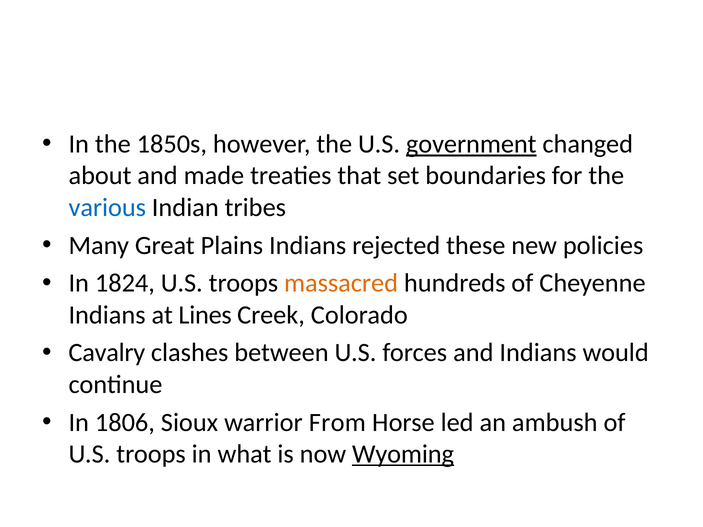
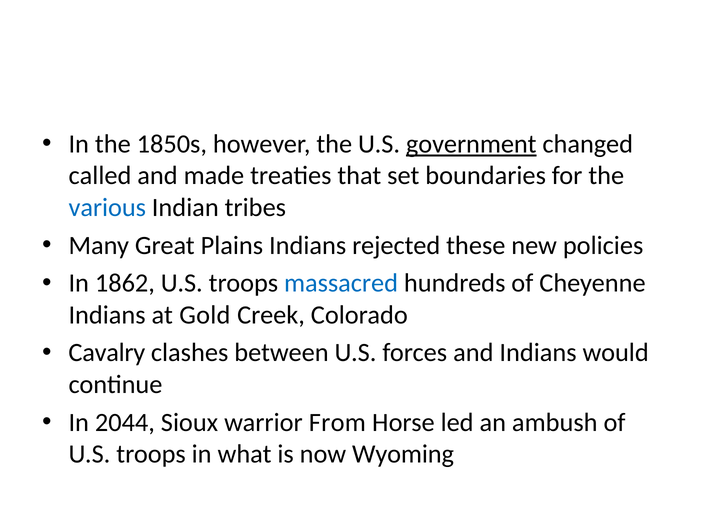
about: about -> called (100, 176)
1824: 1824 -> 1862 (125, 283)
massacred colour: orange -> blue (341, 283)
Lines: Lines -> Gold (205, 315)
1806: 1806 -> 2044 (125, 423)
Wyoming underline: present -> none (403, 454)
